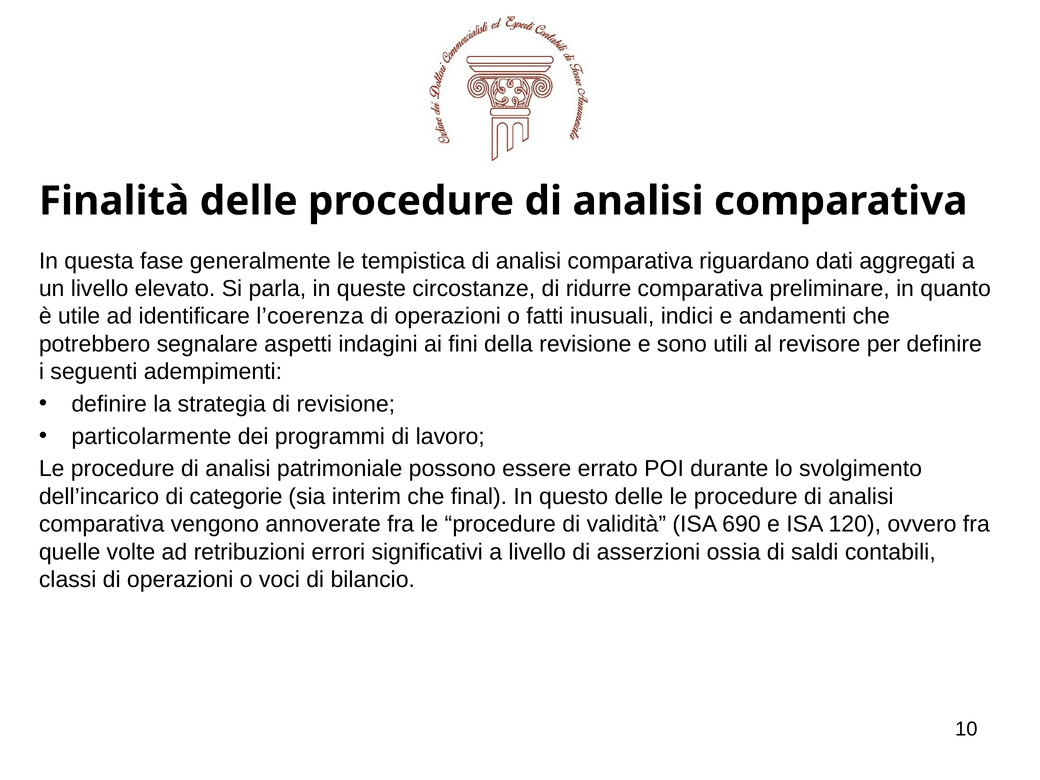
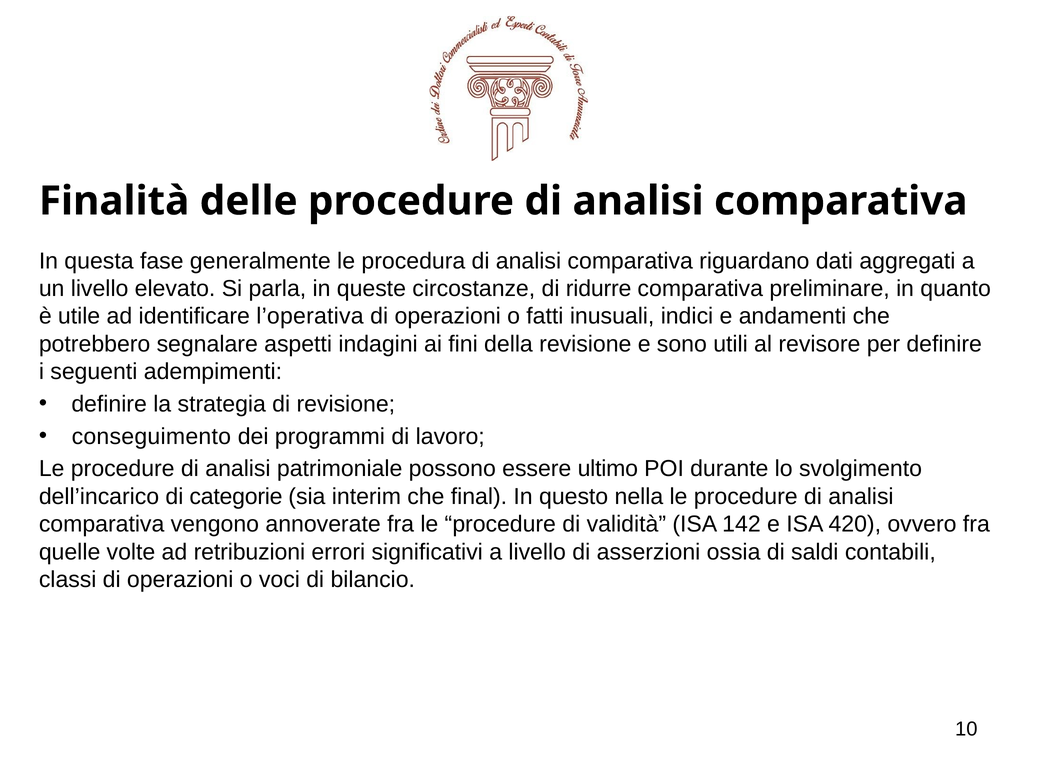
tempistica: tempistica -> procedura (413, 261)
l’coerenza: l’coerenza -> l’operativa (310, 316)
particolarmente: particolarmente -> conseguimento (151, 437)
errato: errato -> ultimo (608, 469)
questo delle: delle -> nella (639, 497)
690: 690 -> 142 (741, 524)
120: 120 -> 420 (855, 524)
